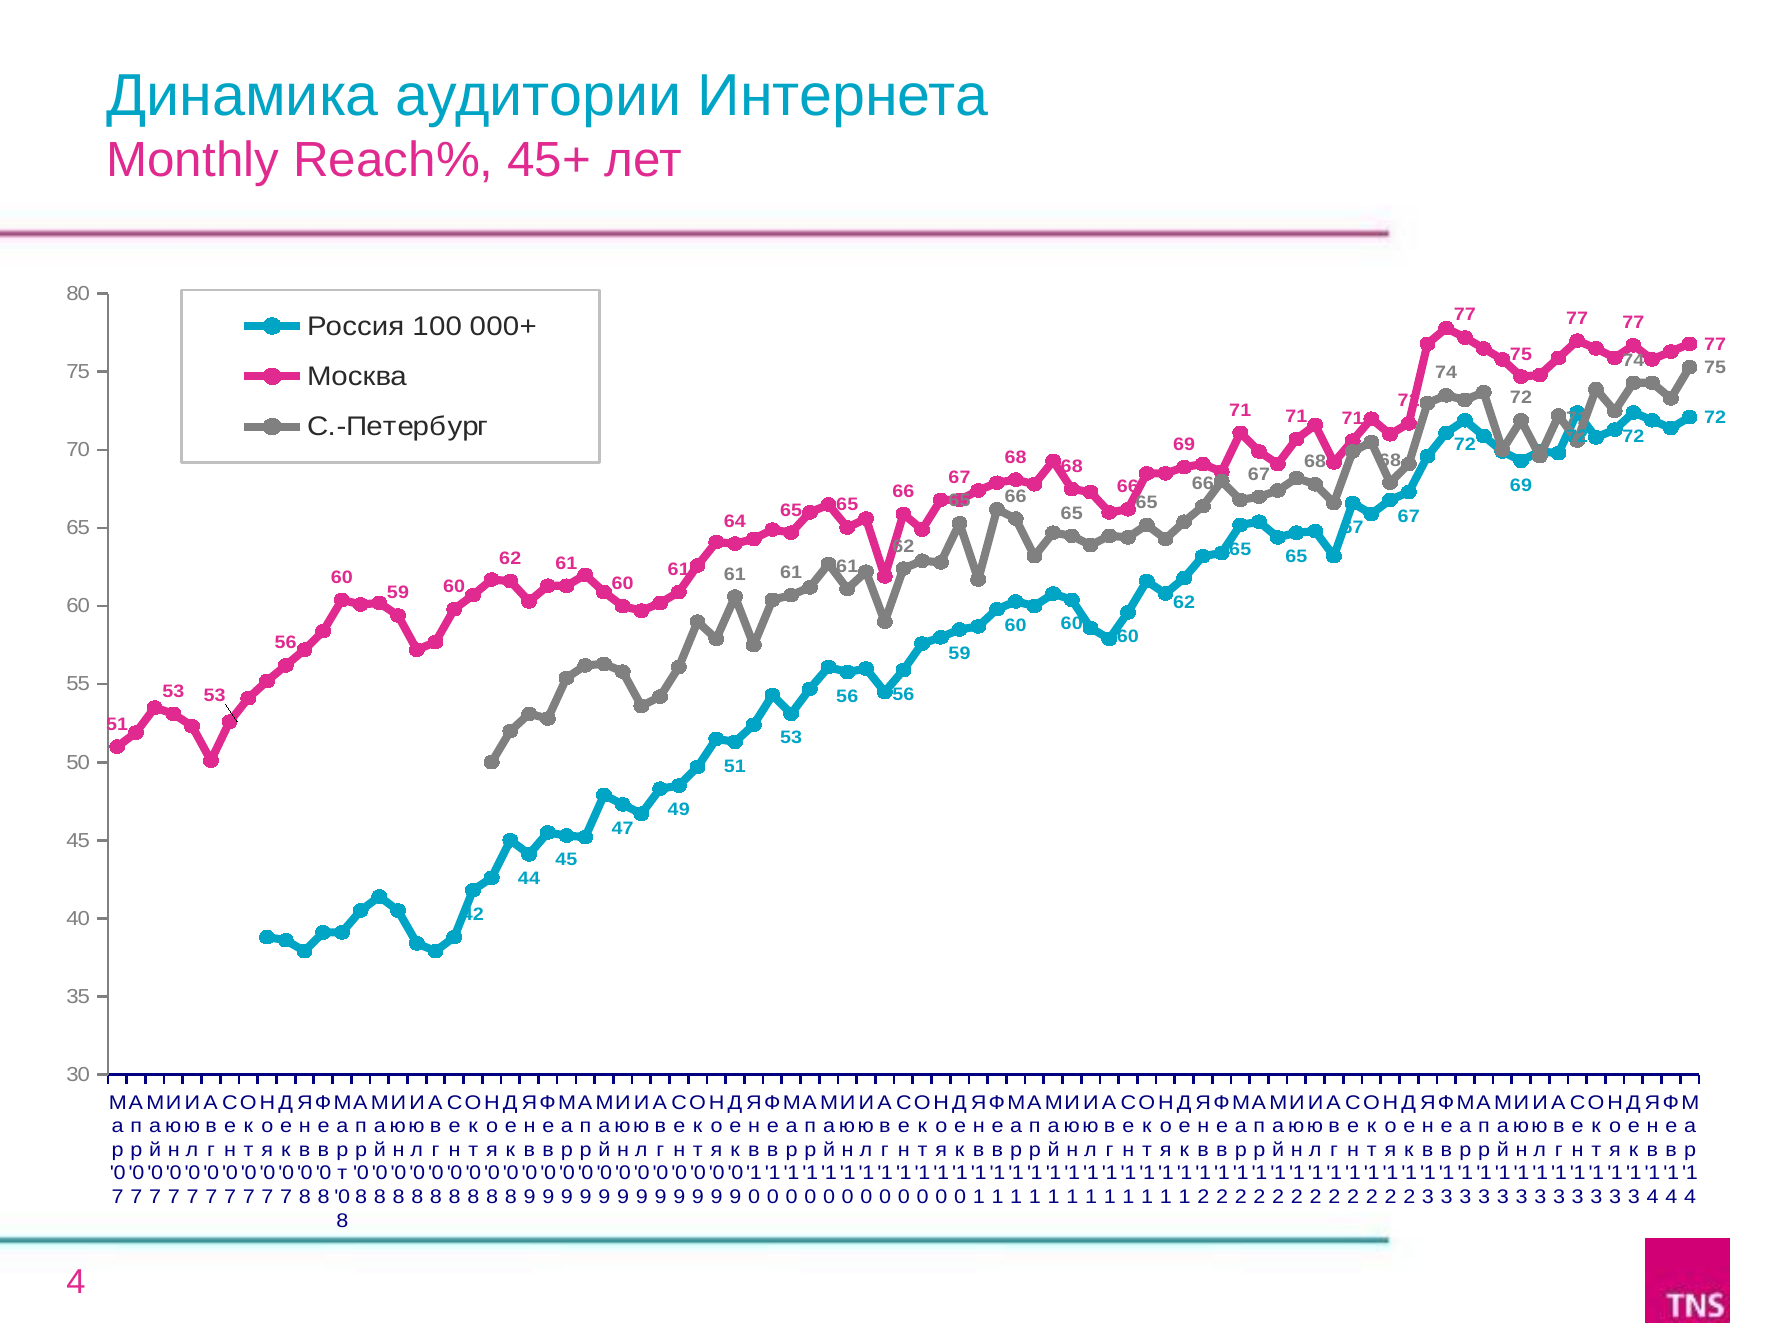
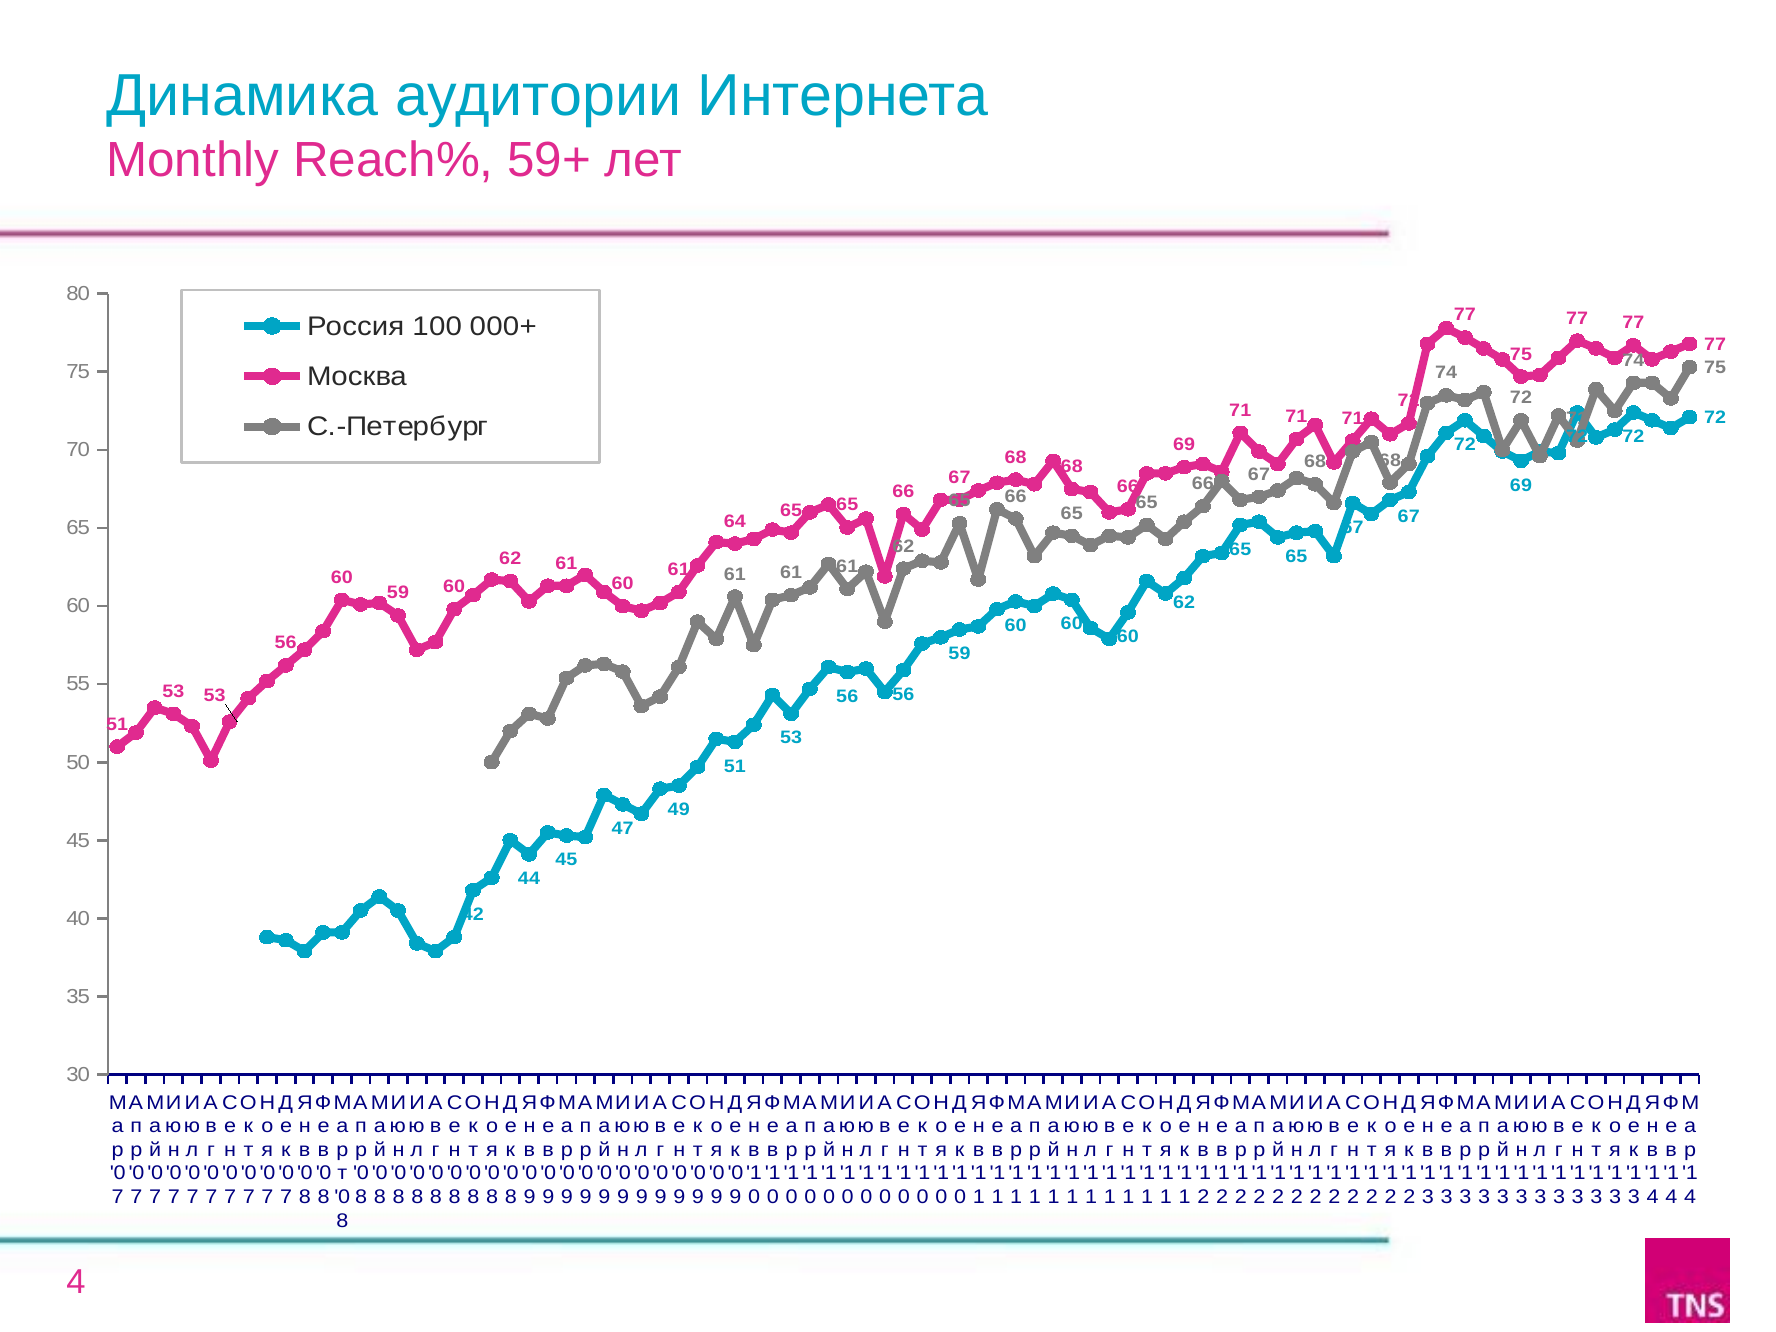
45+: 45+ -> 59+ (549, 160)
